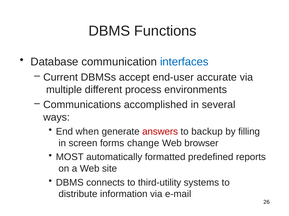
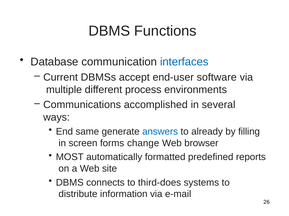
accurate: accurate -> software (217, 78)
when: when -> same (87, 132)
answers colour: red -> blue (160, 132)
backup: backup -> already (207, 132)
third-utility: third-utility -> third-does (160, 183)
